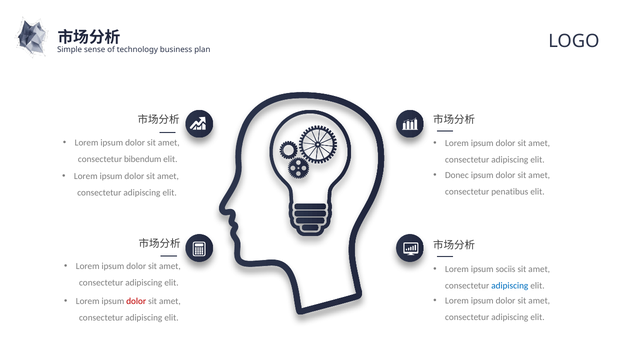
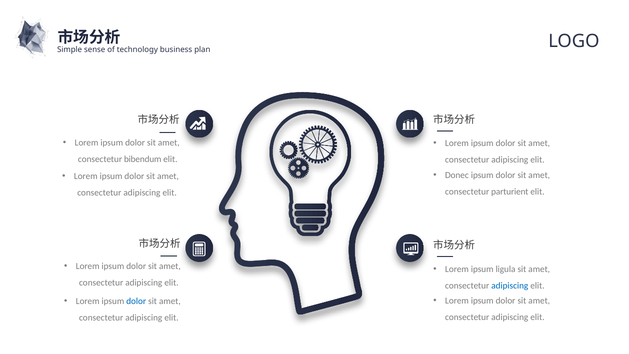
penatibus: penatibus -> parturient (510, 192)
sociis: sociis -> ligula (506, 269)
dolor colour: red -> blue (136, 301)
